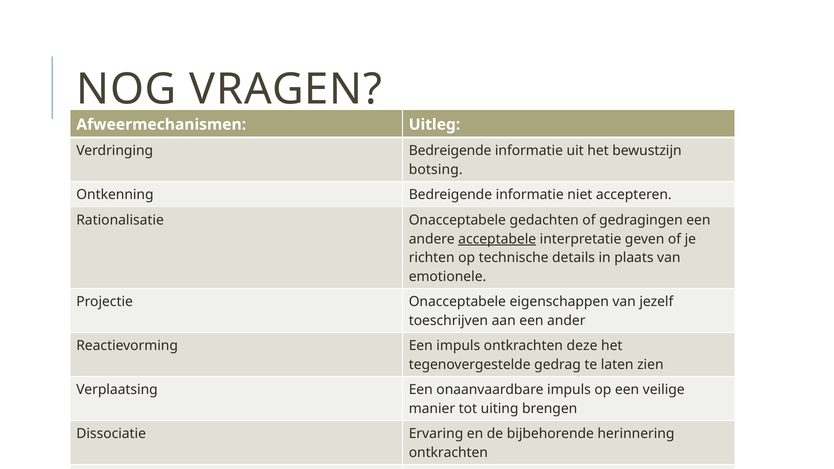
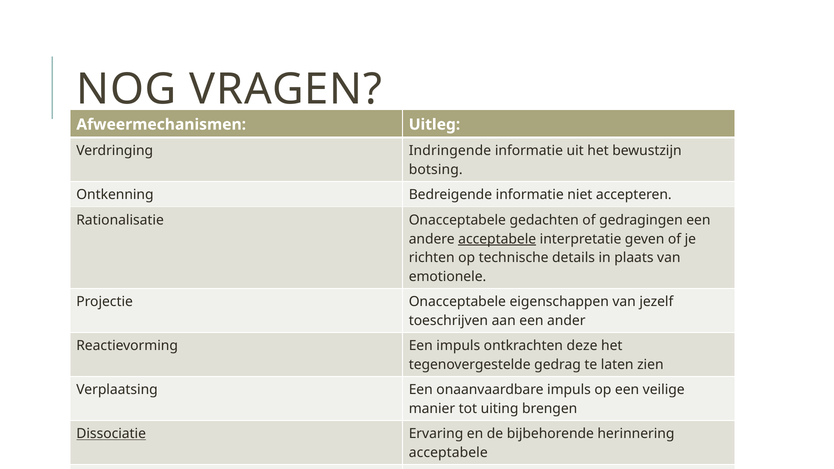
Verdringing Bedreigende: Bedreigende -> Indringende (450, 151)
Dissociatie underline: none -> present (111, 434)
ontkrachten: ontkrachten -> acceptabele (448, 453)
